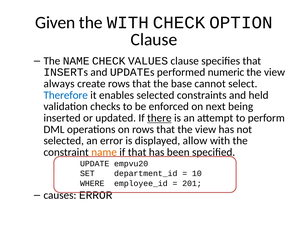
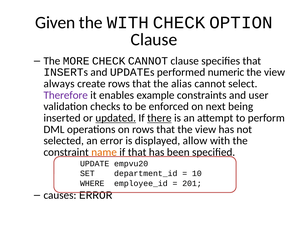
The NAME: NAME -> MORE (76, 61)
CHECK VALUES: VALUES -> CANNOT (148, 61)
base: base -> alias (181, 84)
Therefore colour: blue -> purple (66, 95)
enables selected: selected -> example (155, 95)
held: held -> user (259, 95)
updated underline: none -> present (116, 118)
